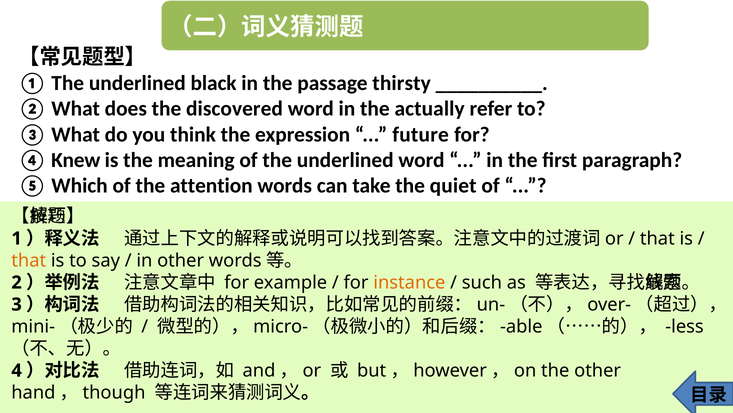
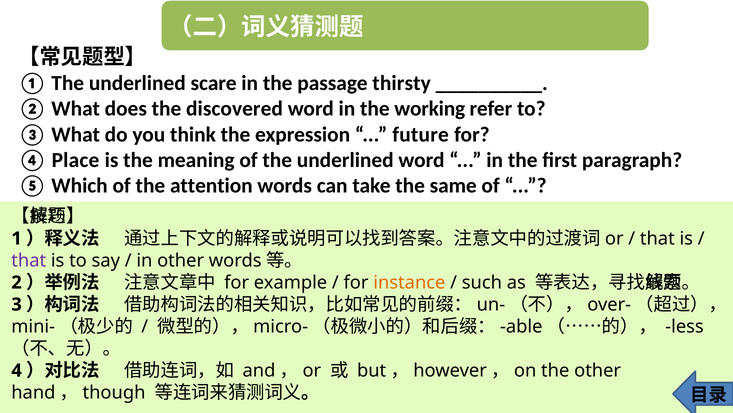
black: black -> scare (214, 83)
actually: actually -> working (430, 109)
Knew: Knew -> Place (76, 160)
quiet: quiet -> same (453, 186)
that colour: orange -> purple (29, 260)
